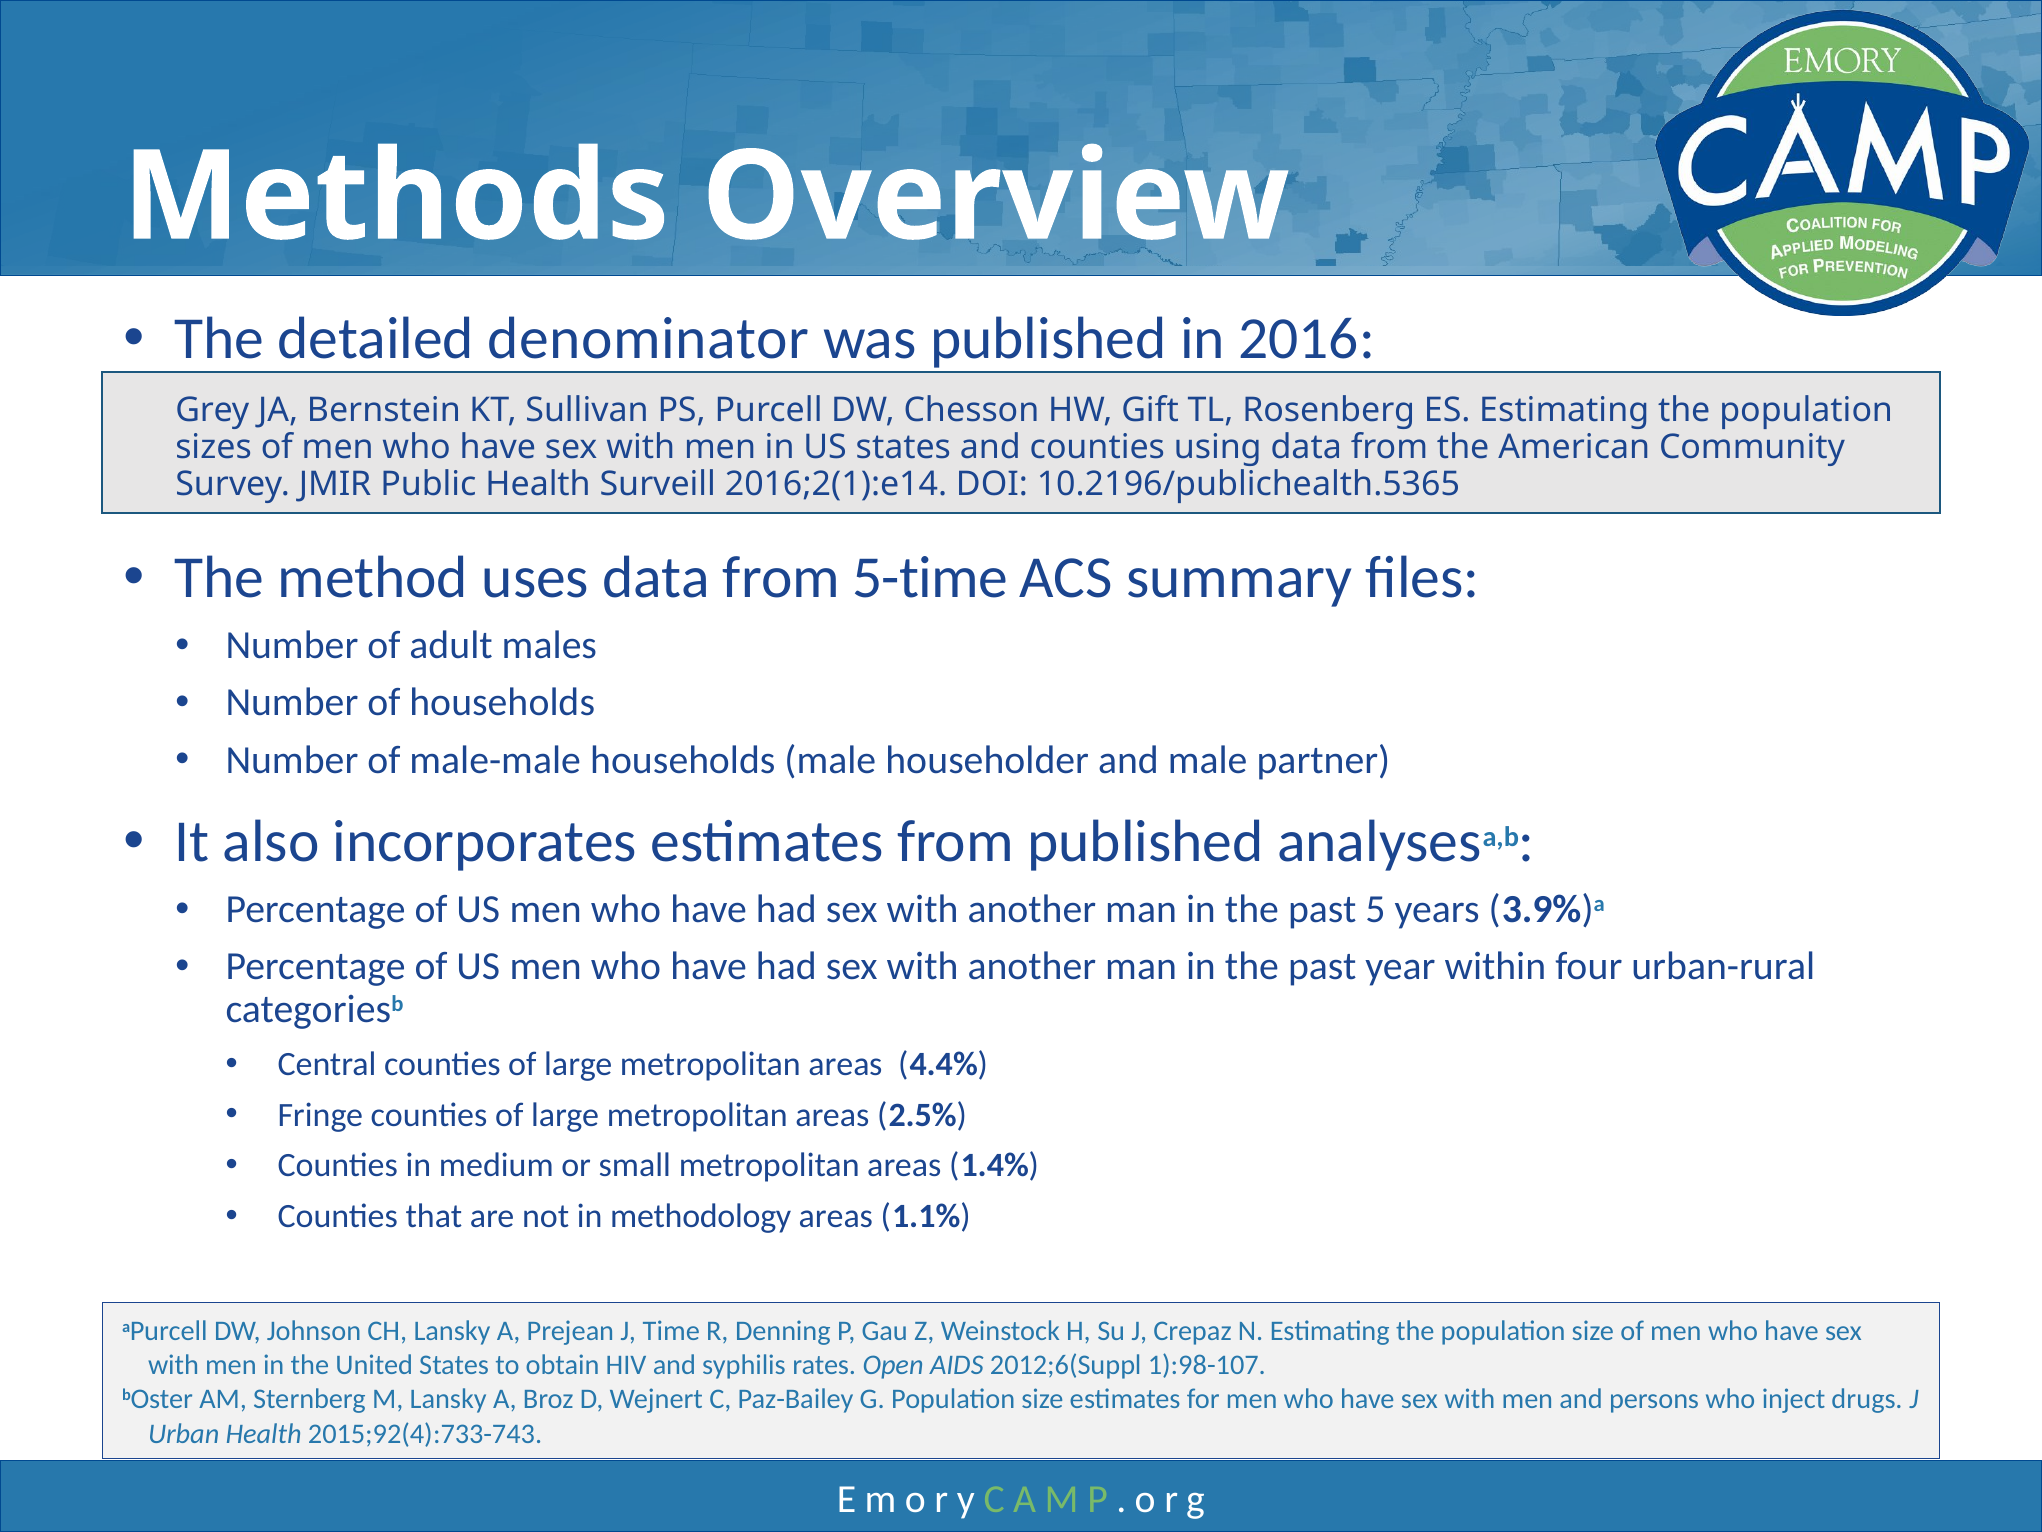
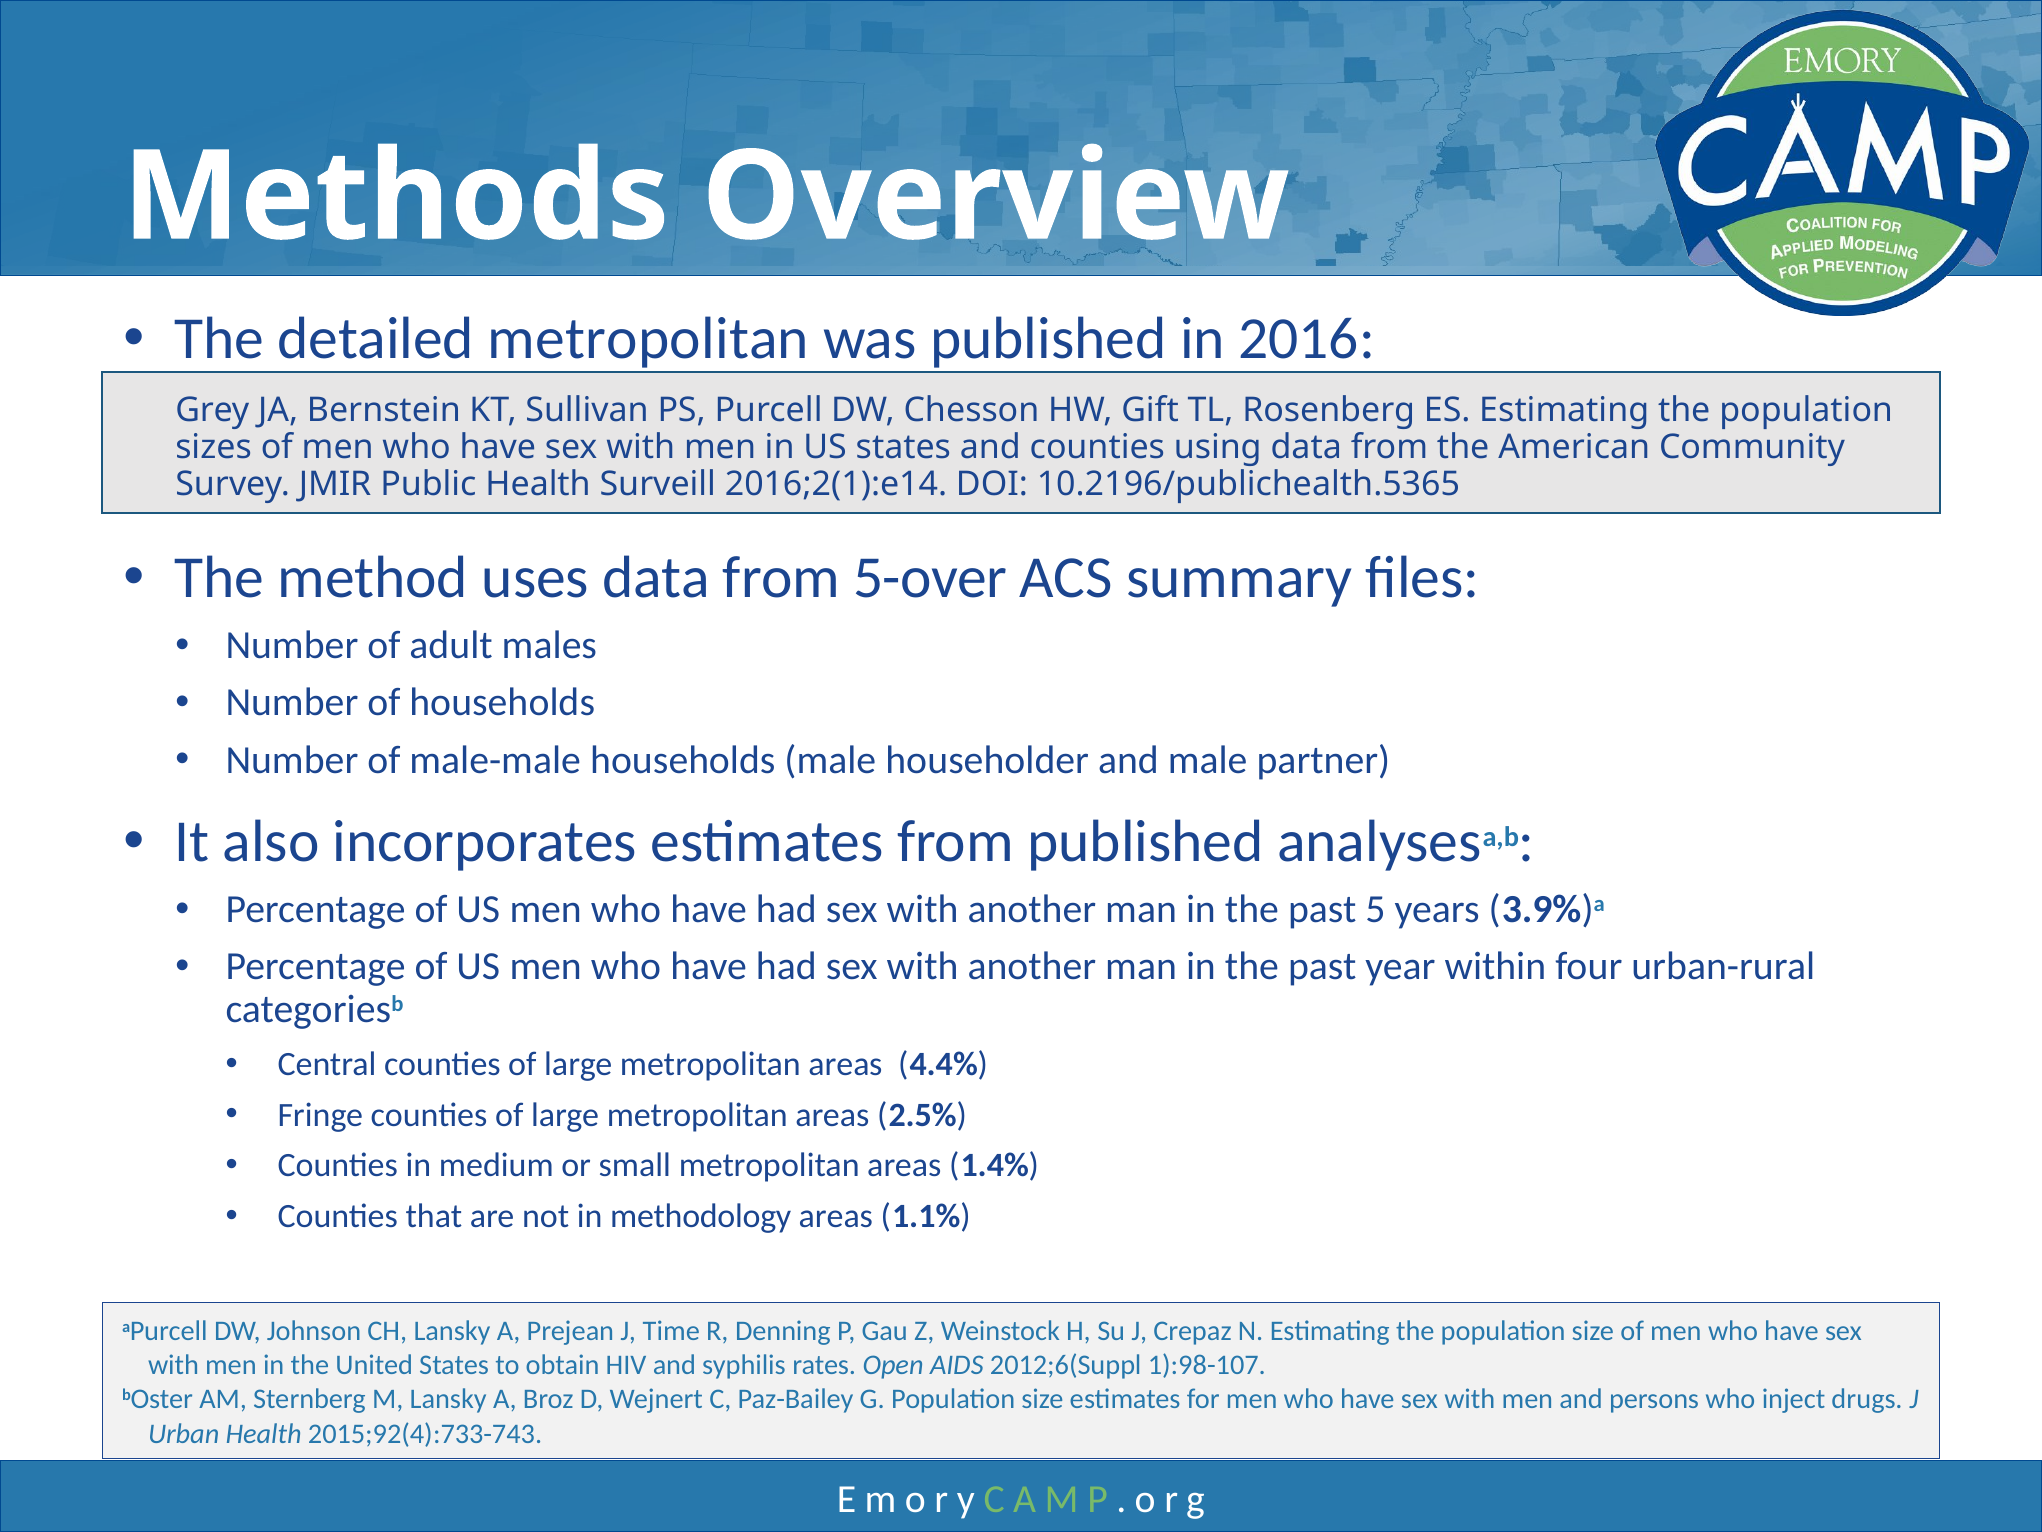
detailed denominator: denominator -> metropolitan (648, 339)
5-time: 5-time -> 5-over (930, 578)
